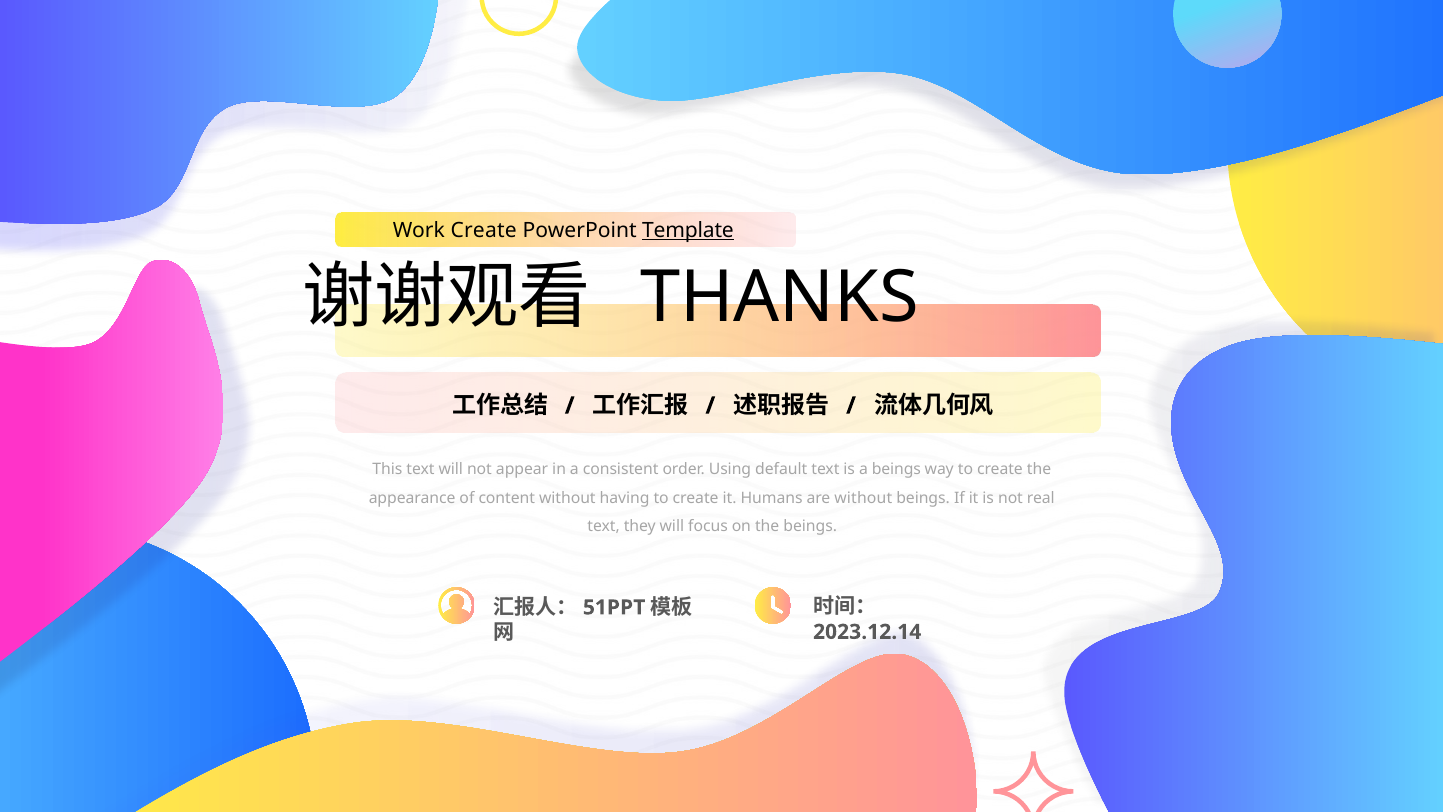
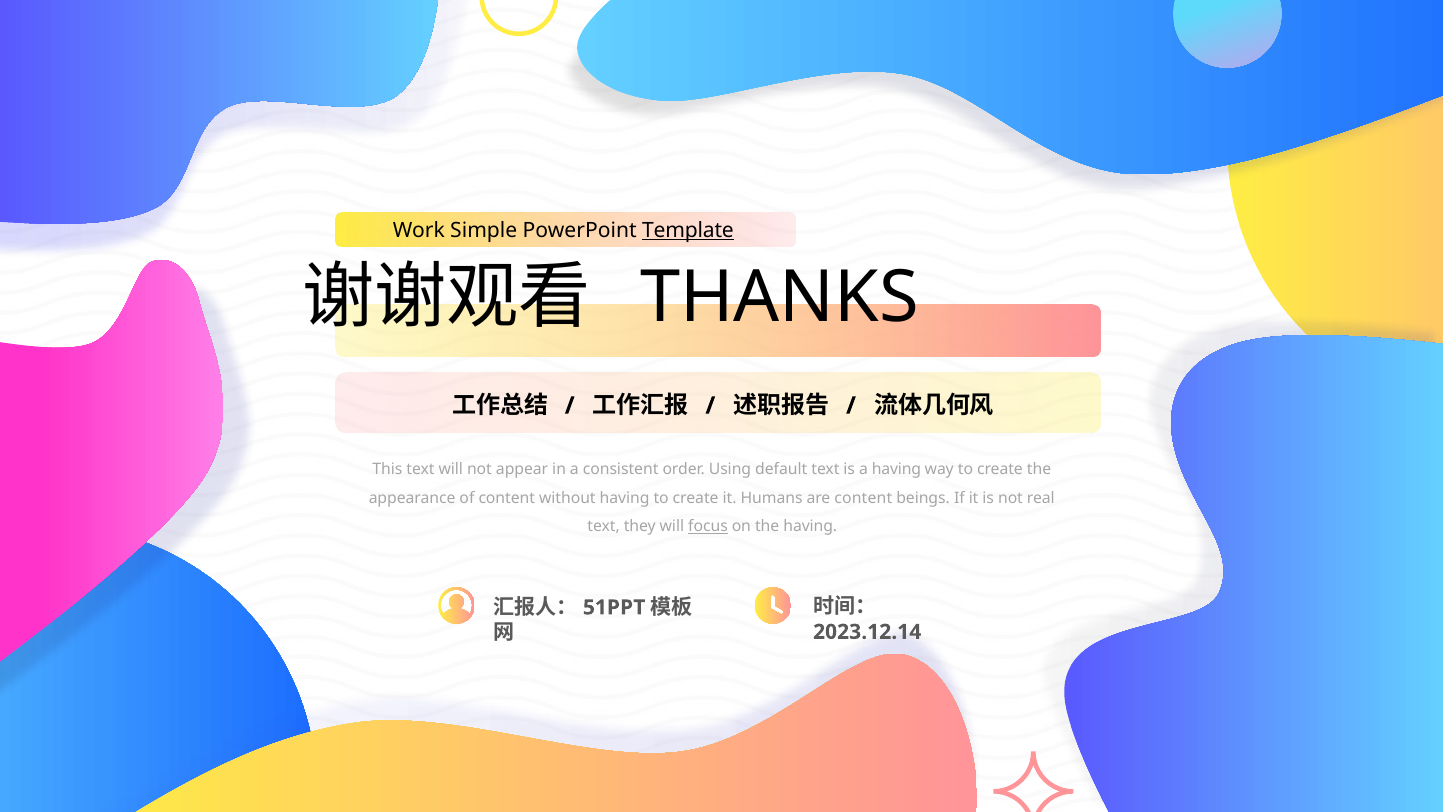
Work Create: Create -> Simple (484, 230)
a beings: beings -> having (896, 469)
are without: without -> content (863, 498)
focus underline: none -> present (708, 526)
the beings: beings -> having (810, 526)
